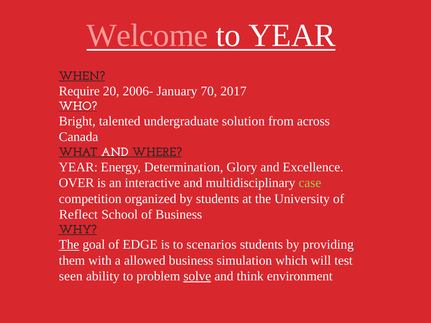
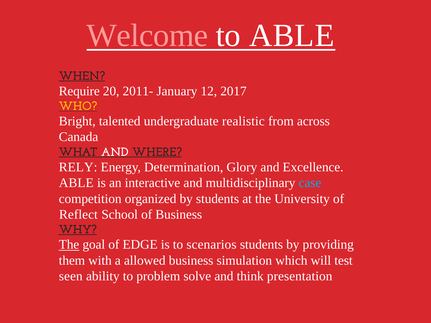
to YEAR: YEAR -> ABLE (292, 36)
2006-: 2006- -> 2011- (138, 91)
70: 70 -> 12 (209, 91)
WHO colour: white -> yellow (78, 106)
solution: solution -> realistic (243, 121)
YEAR: YEAR -> RELY (78, 167)
OVER: OVER -> ABLE (76, 183)
case colour: light green -> light blue (310, 183)
solve underline: present -> none (197, 276)
environment: environment -> presentation (300, 276)
